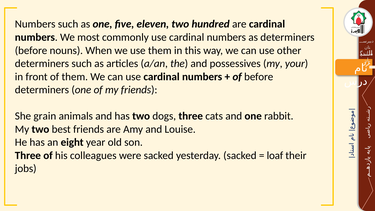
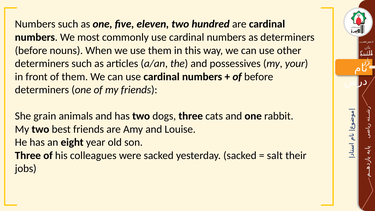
loaf: loaf -> salt (275, 155)
